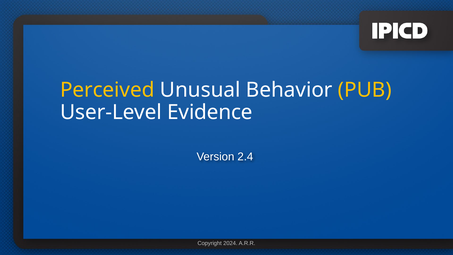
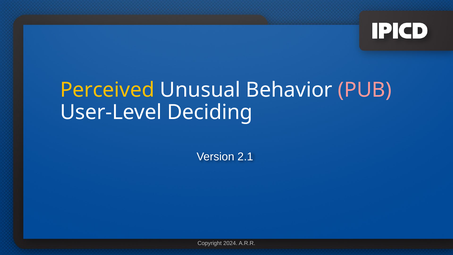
PUB colour: yellow -> pink (365, 90)
Evidence: Evidence -> Deciding (210, 112)
2.4: 2.4 -> 2.1 (245, 157)
